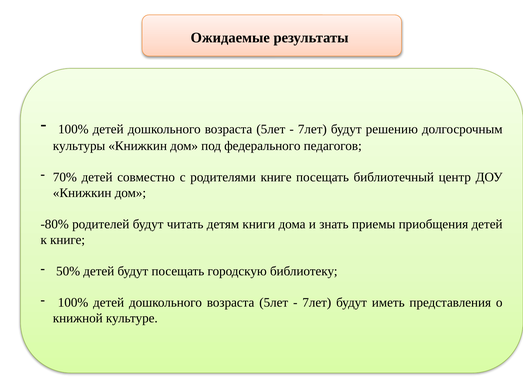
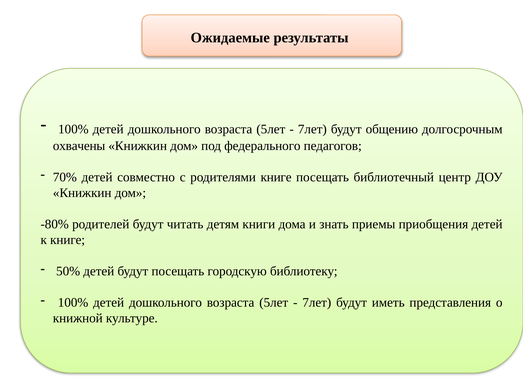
решению: решению -> общению (392, 129)
культуры: культуры -> охвачены (79, 146)
